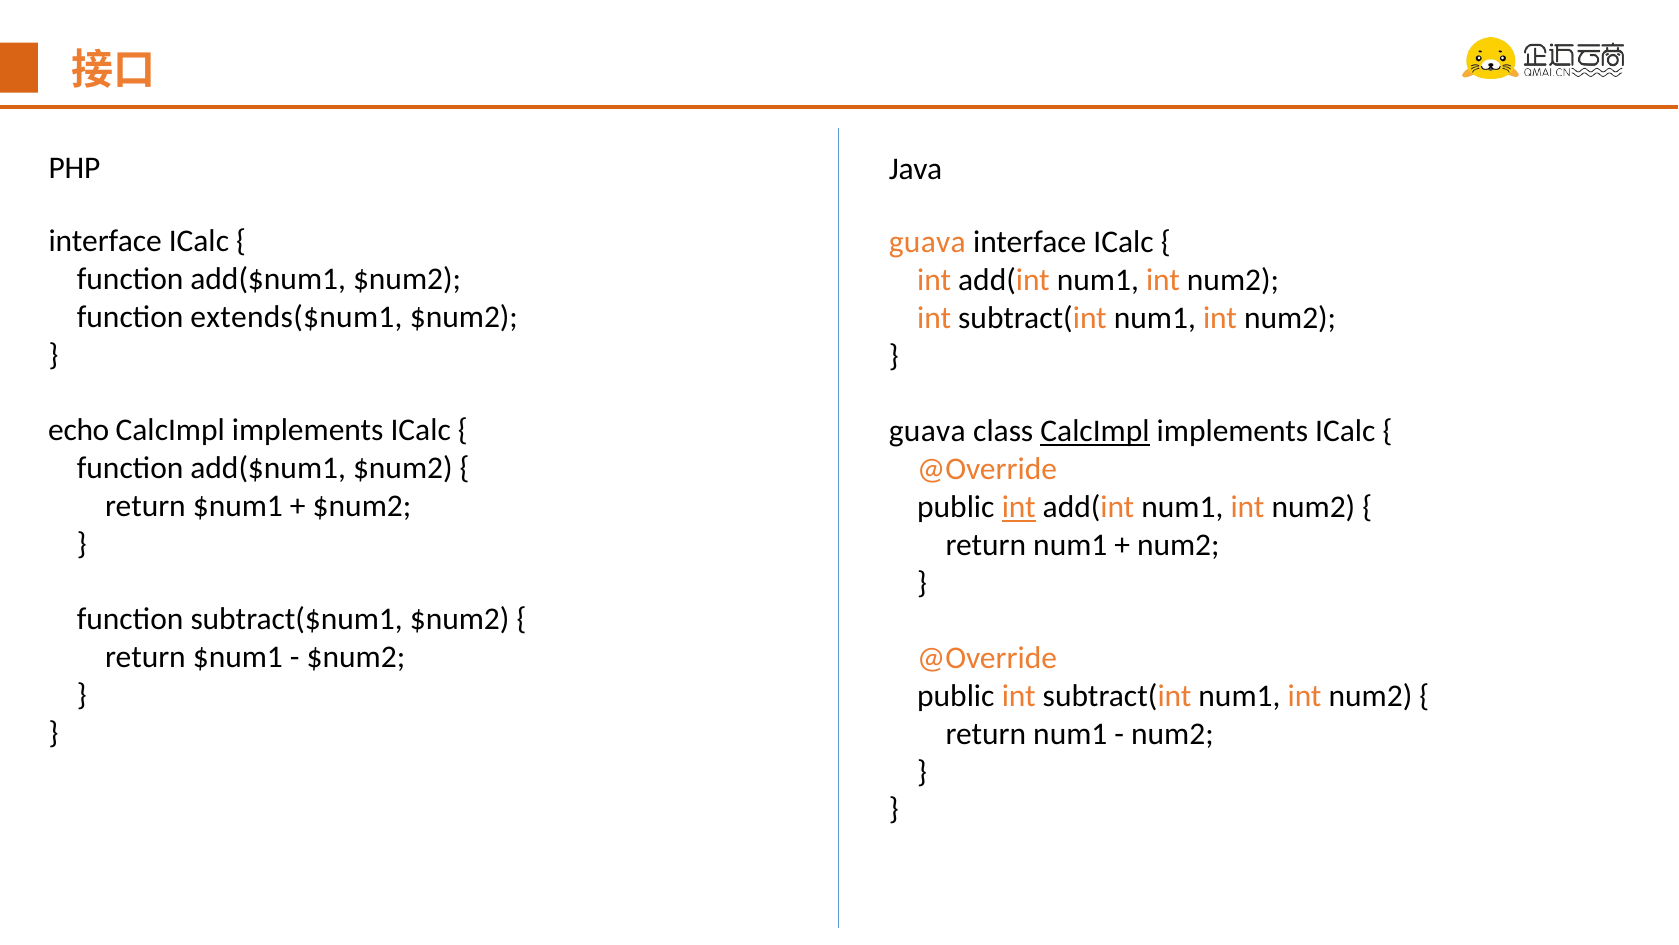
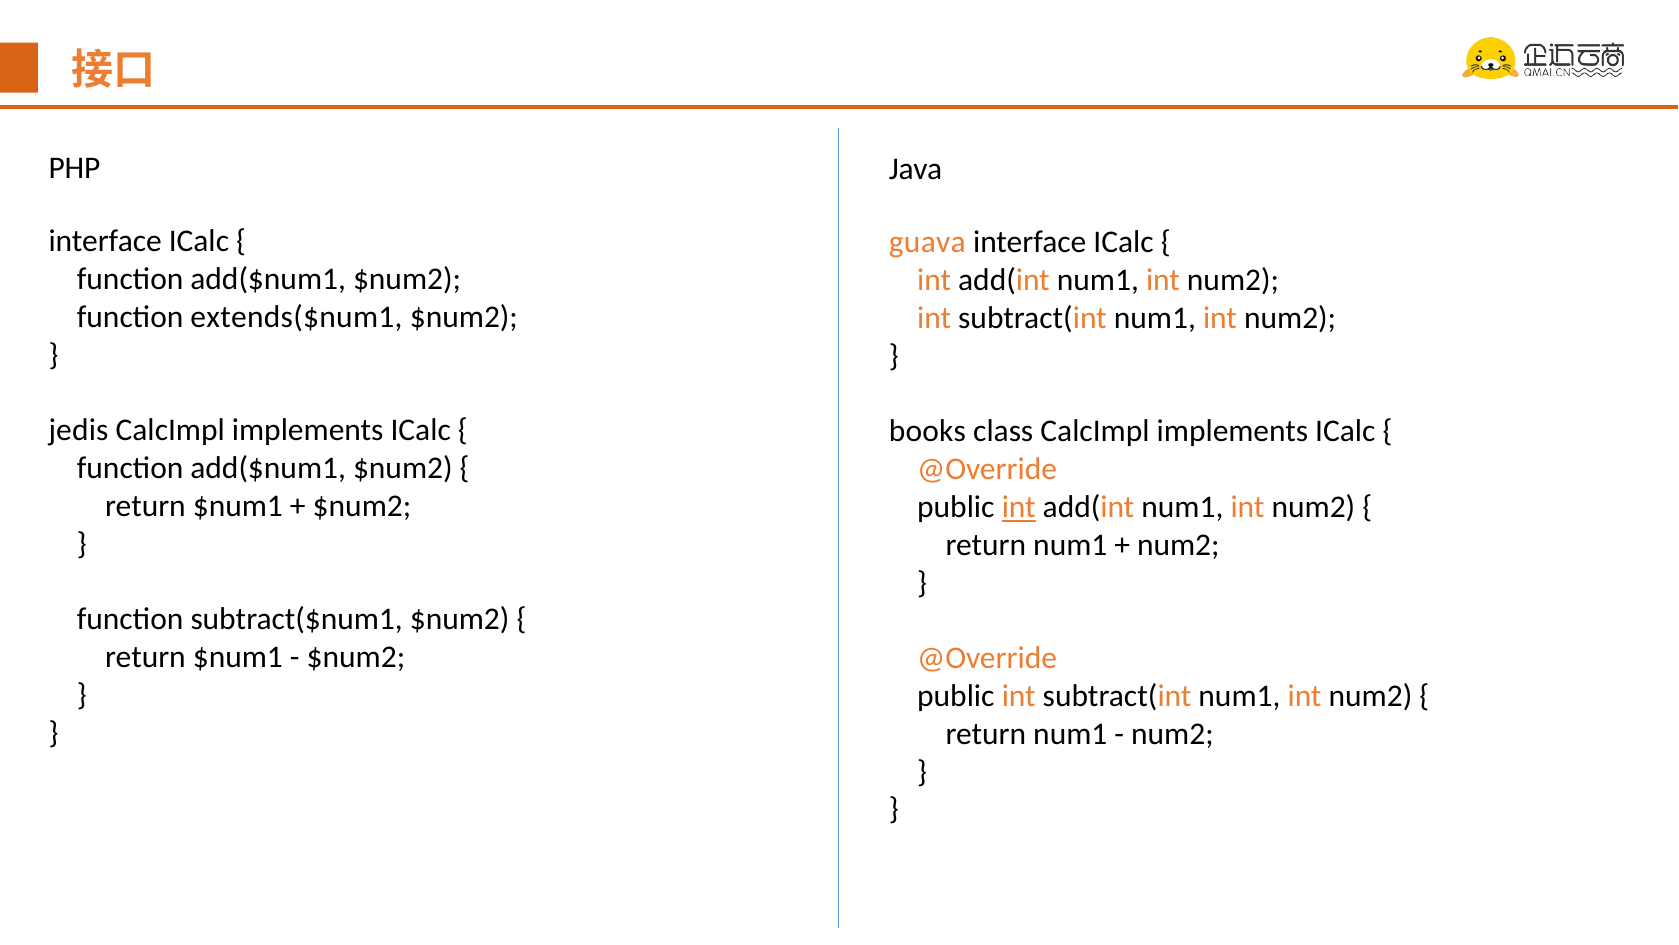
echo: echo -> jedis (79, 430)
guava: guava -> books (927, 431)
CalcImpl underline: present -> none (1095, 431)
